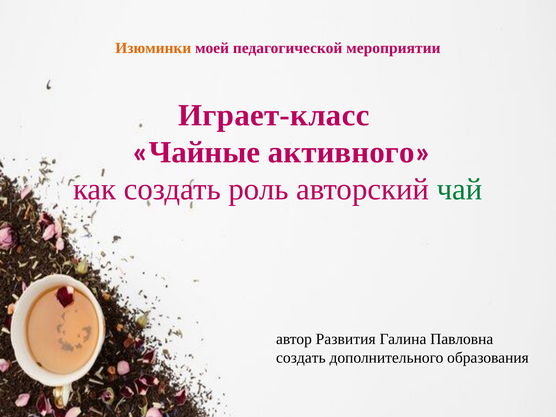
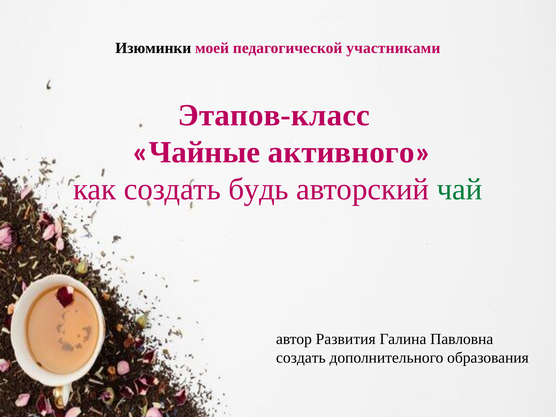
Изюминки colour: orange -> black (153, 48)
мероприятии: мероприятии -> участниками (393, 48)
Играет-класс: Играет-класс -> Этапов-класс (274, 115)
роль: роль -> будь (259, 189)
